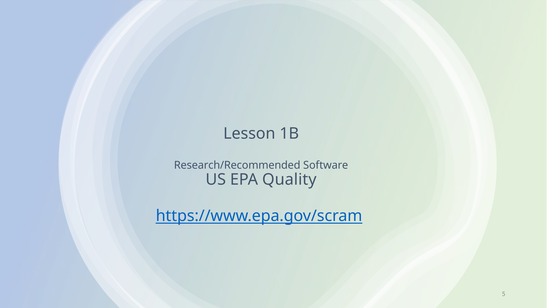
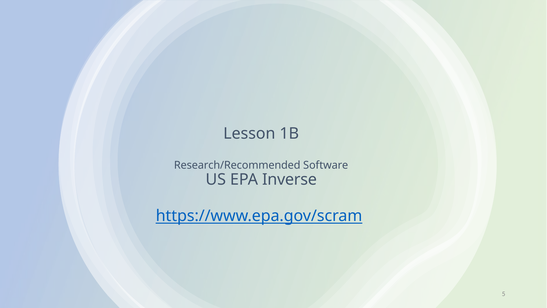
Quality: Quality -> Inverse (289, 179)
